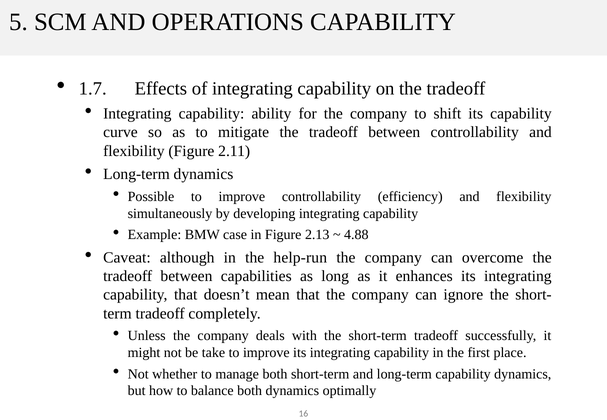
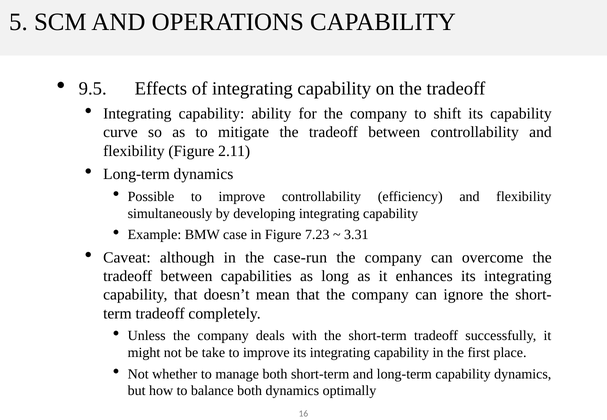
1.7: 1.7 -> 9.5 (93, 89)
2.13: 2.13 -> 7.23 (317, 235)
4.88: 4.88 -> 3.31 (356, 235)
help‐run: help‐run -> case‐run (300, 258)
